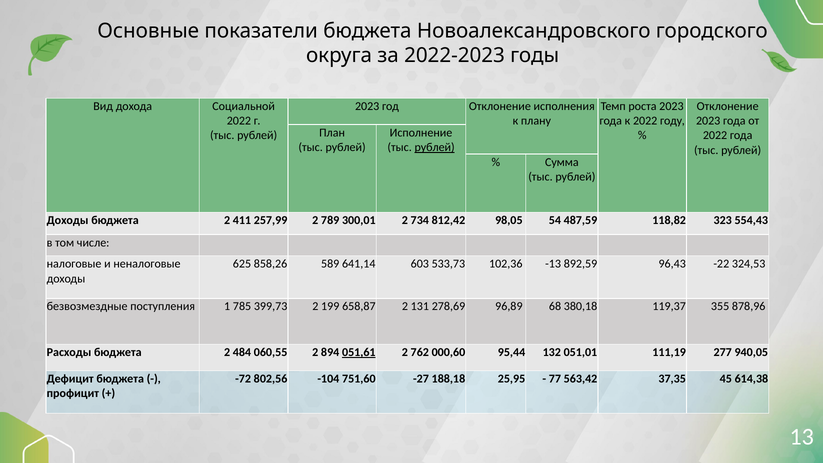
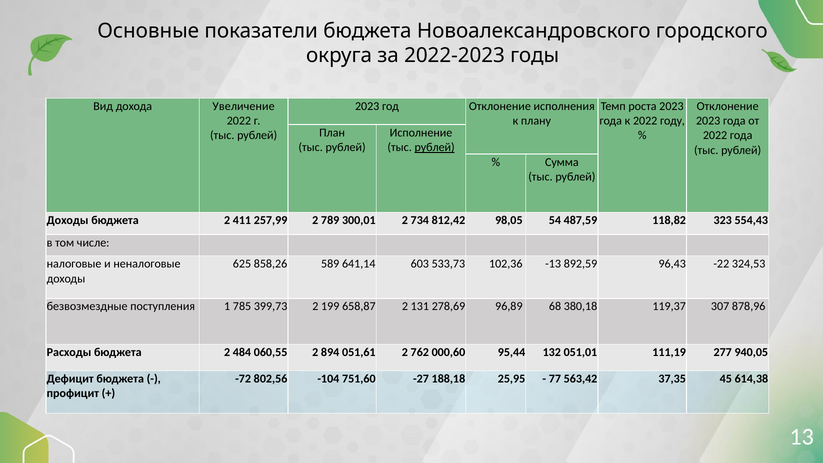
Социальной: Социальной -> Увеличение (244, 106)
355: 355 -> 307 (720, 306)
051,61 underline: present -> none (359, 352)
